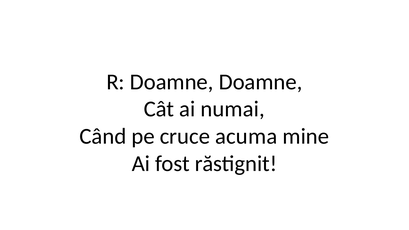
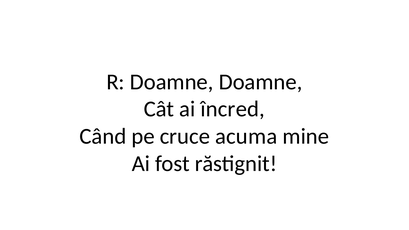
numai: numai -> încred (233, 109)
